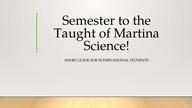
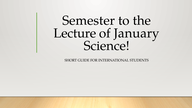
Taught: Taught -> Lecture (75, 33)
Martina: Martina -> January (137, 33)
